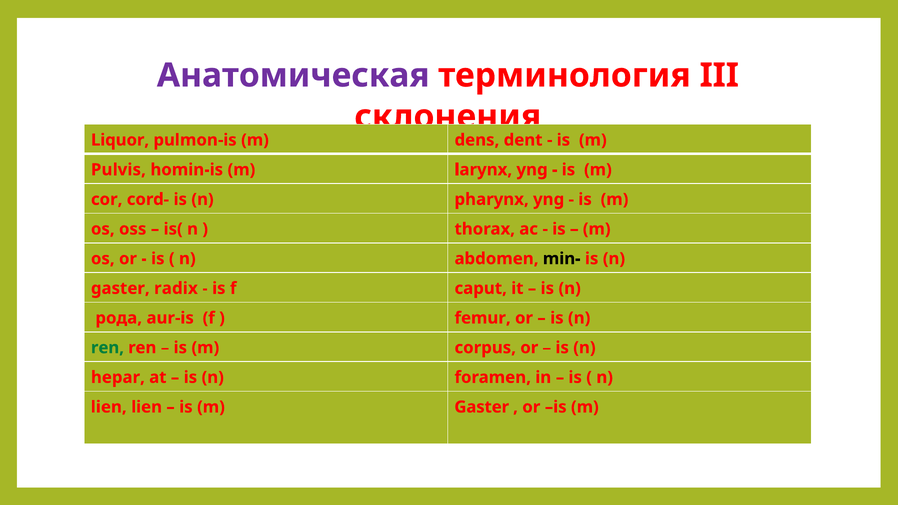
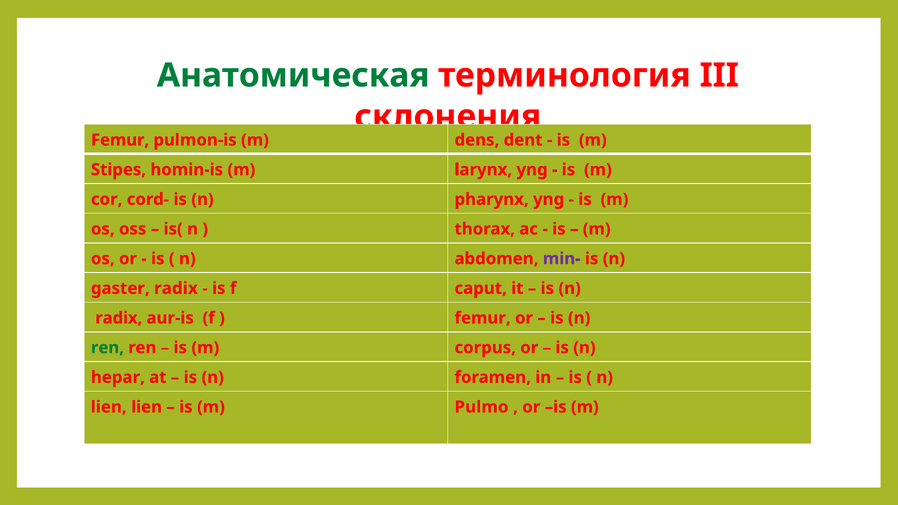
Анатомическая colour: purple -> green (293, 75)
Liquor: Liquor -> Femur (120, 140)
Pulvis: Pulvis -> Stipes (118, 170)
min- colour: black -> purple (562, 259)
рода: рода -> radix (119, 318)
m Gaster: Gaster -> Pulmo (482, 407)
